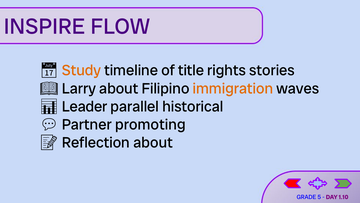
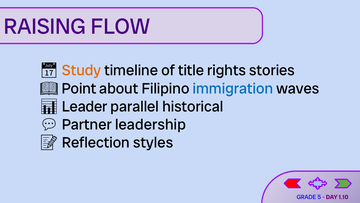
INSPIRE: INSPIRE -> RAISING (45, 27)
Larry: Larry -> Point (79, 88)
immigration colour: orange -> blue (233, 88)
promoting: promoting -> leadership (150, 124)
Reflection about: about -> styles (153, 142)
